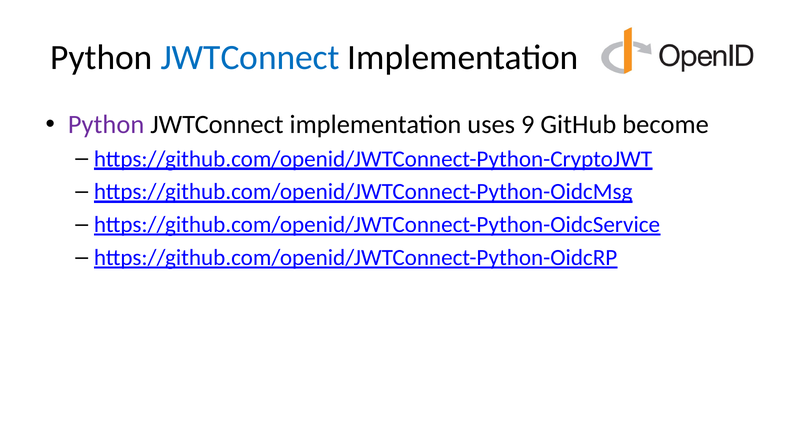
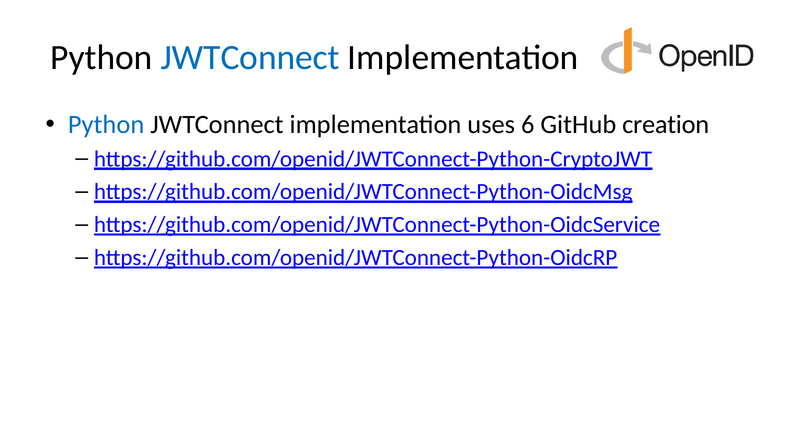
Python colour: purple -> blue (106, 125)
9: 9 -> 6 (528, 125)
become: become -> creation (666, 125)
